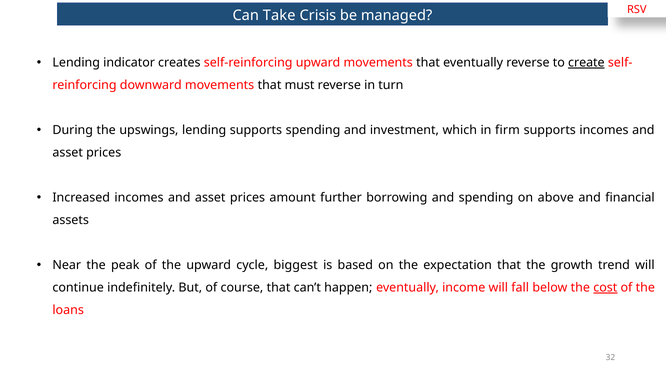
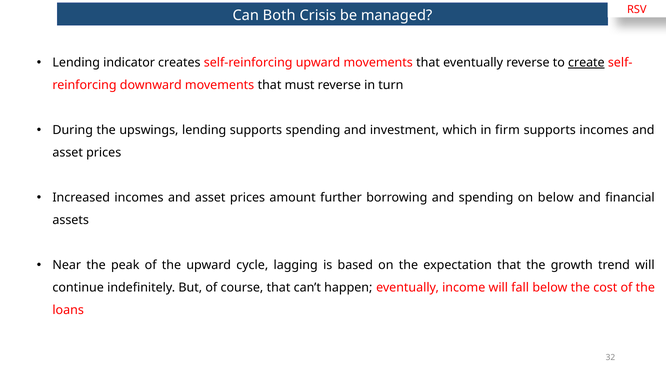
Take: Take -> Both (279, 15)
on above: above -> below (556, 197)
biggest: biggest -> lagging (296, 265)
cost underline: present -> none (605, 287)
